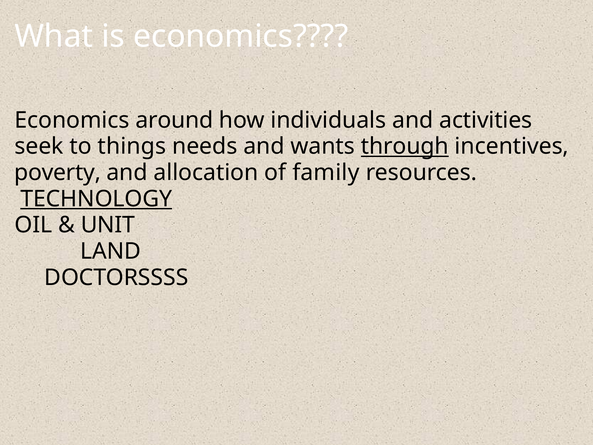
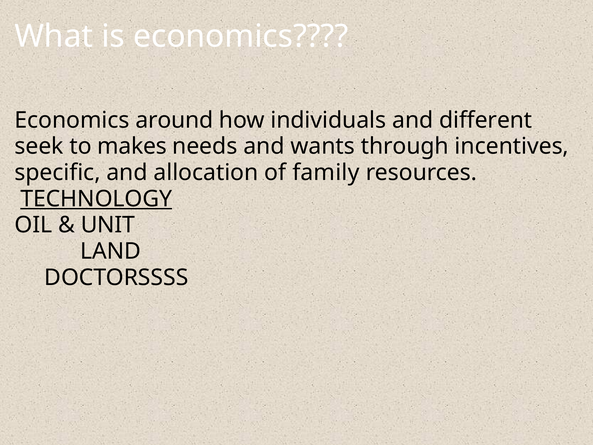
activities: activities -> different (486, 120)
things: things -> makes (132, 146)
through underline: present -> none (405, 146)
poverty: poverty -> specific (57, 173)
